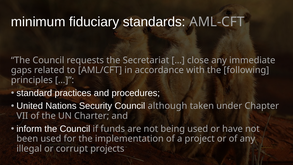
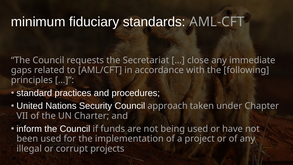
although: although -> approach (168, 106)
